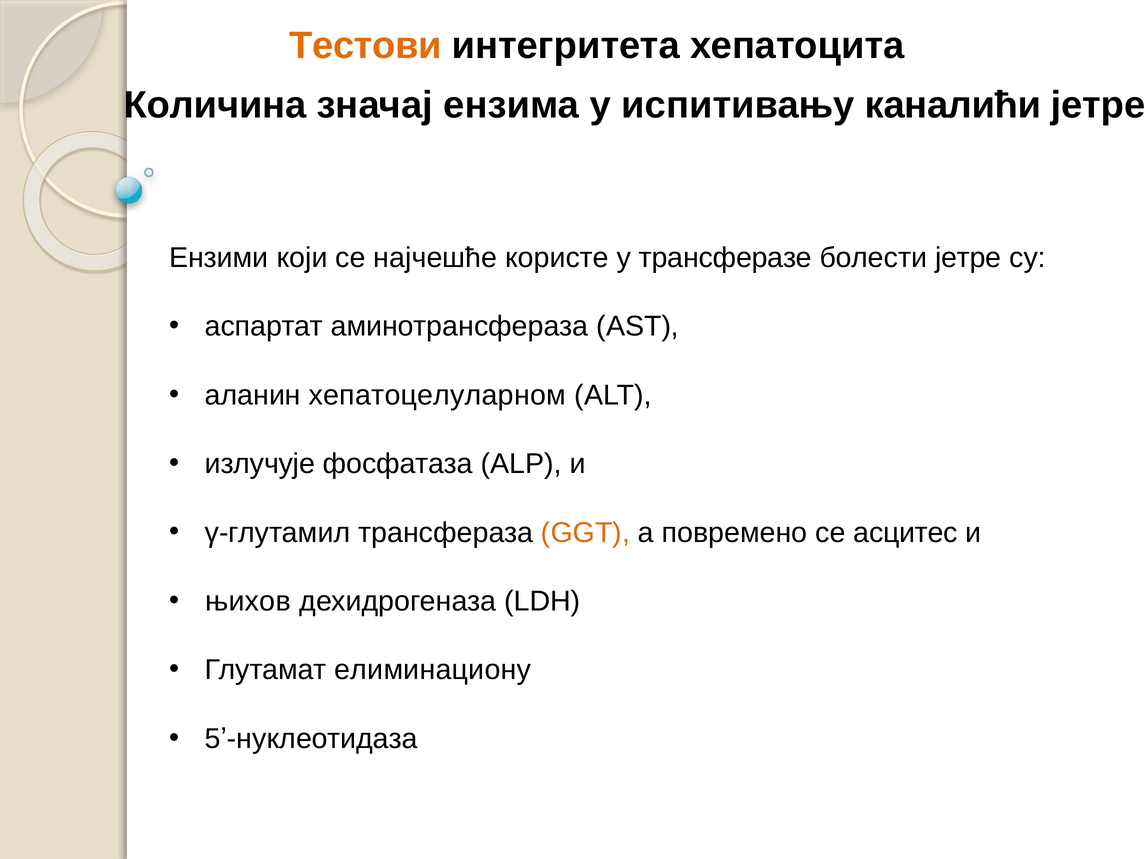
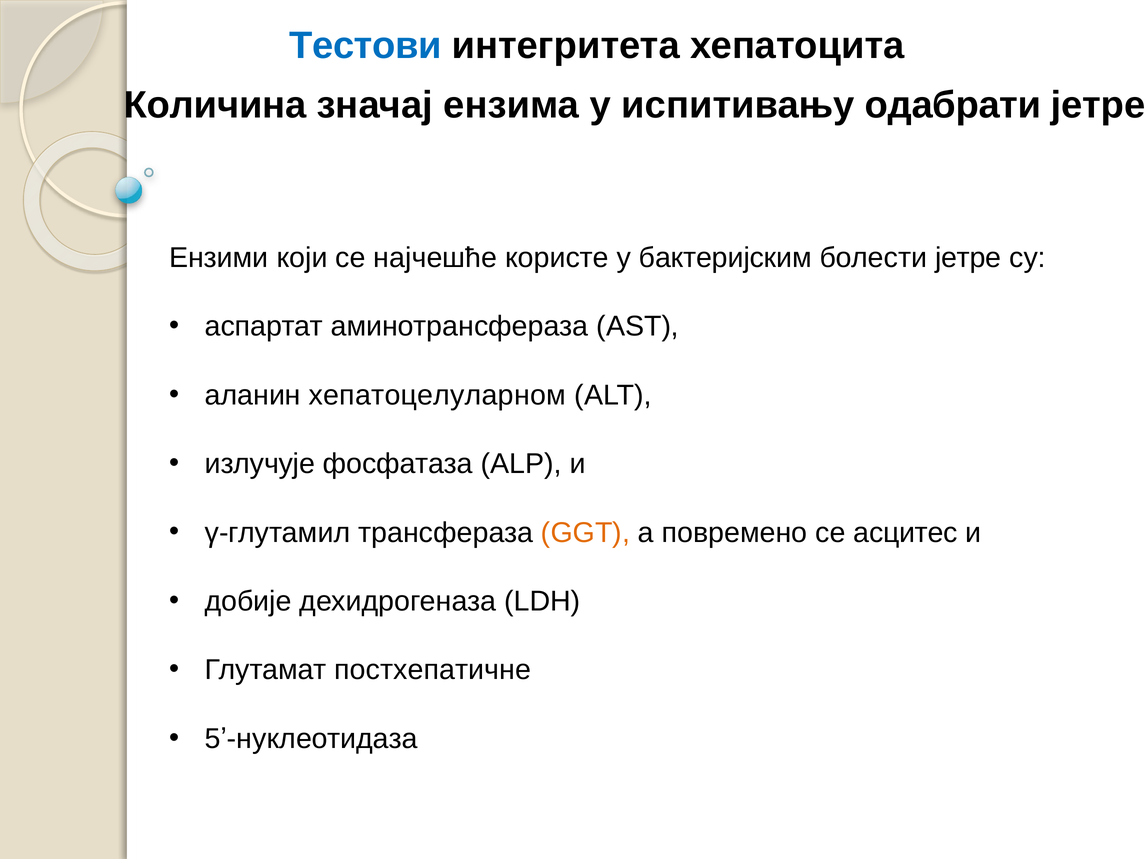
Тестови colour: orange -> blue (365, 46)
каналићи: каналићи -> одабрати (953, 105)
трансферазе: трансферазе -> бактеријским (725, 258)
њихов: њихов -> добије (248, 601)
елиминациону: елиминациону -> постхепатичне (433, 670)
